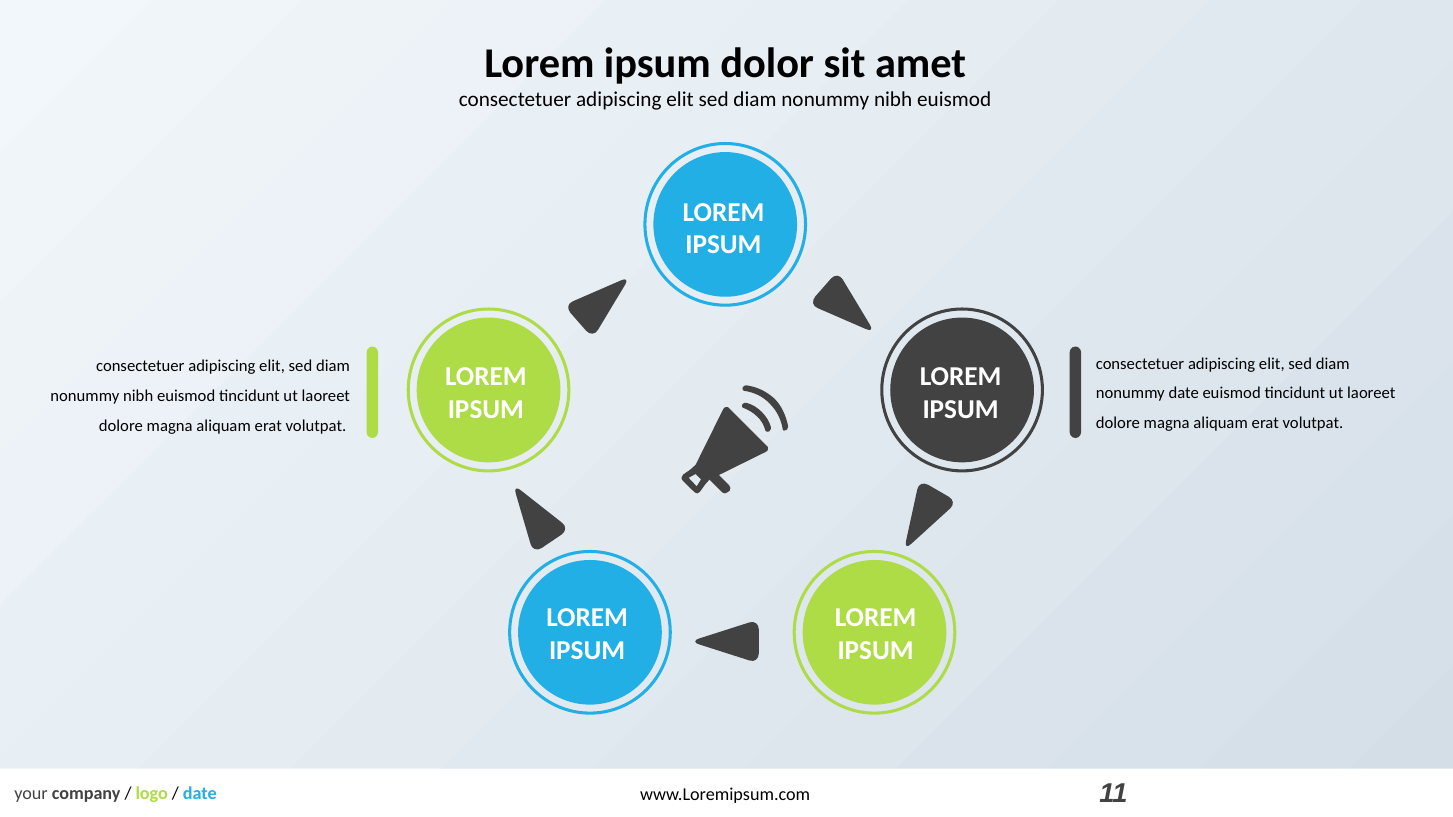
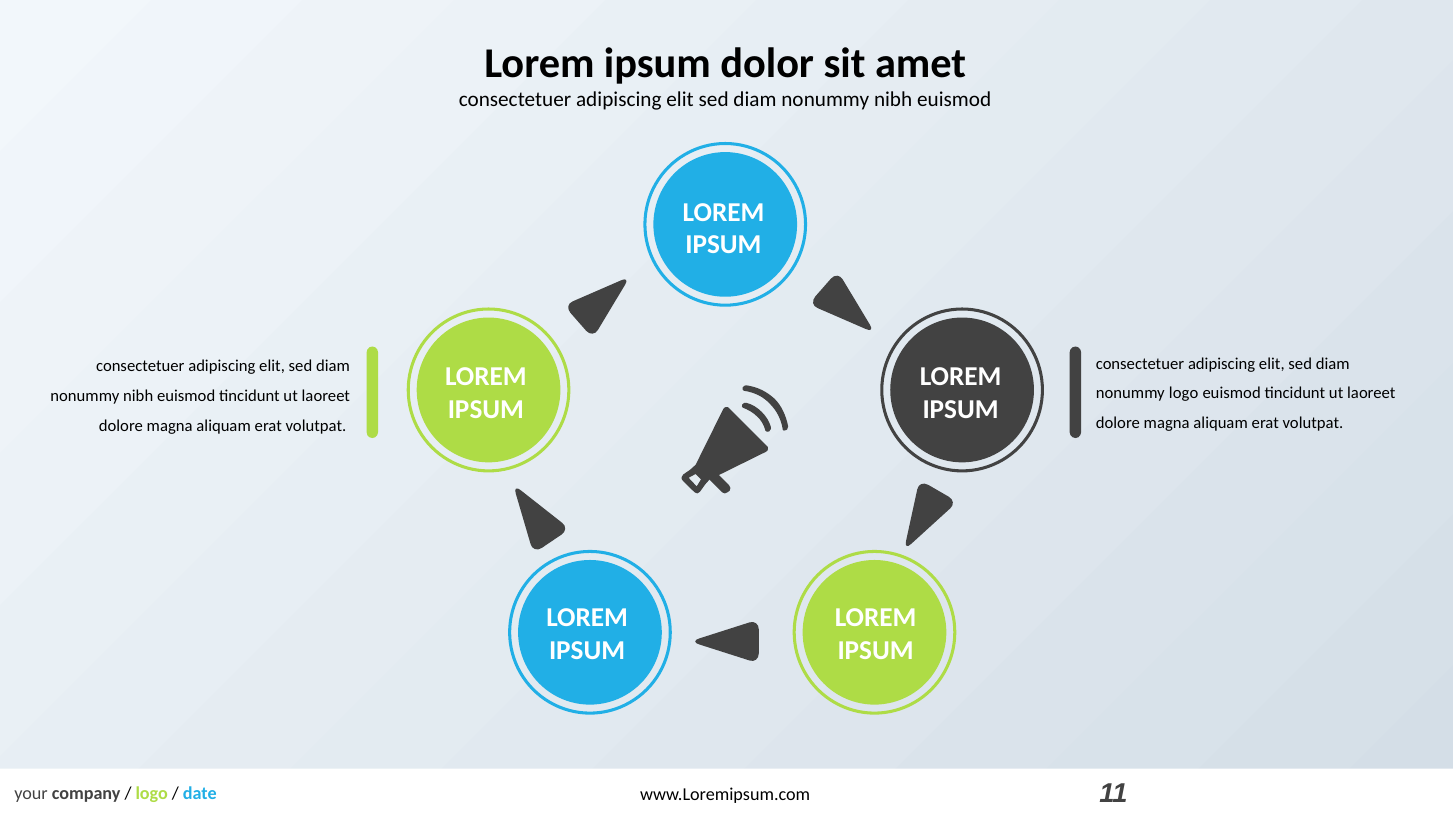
nonummy date: date -> logo (1184, 394)
